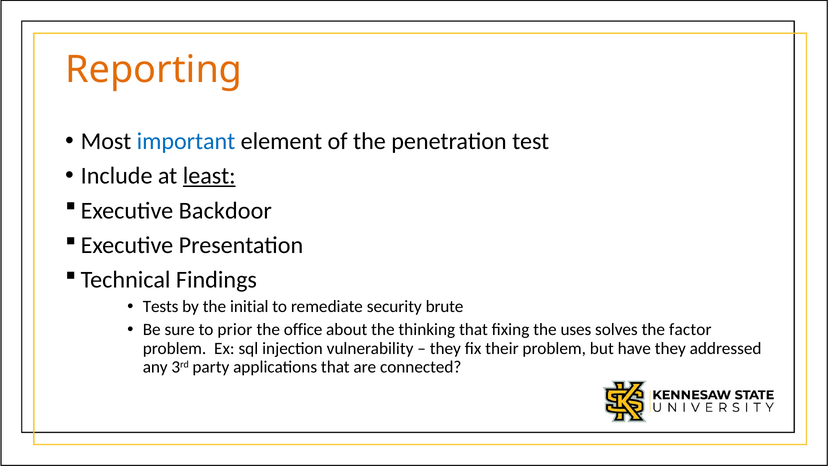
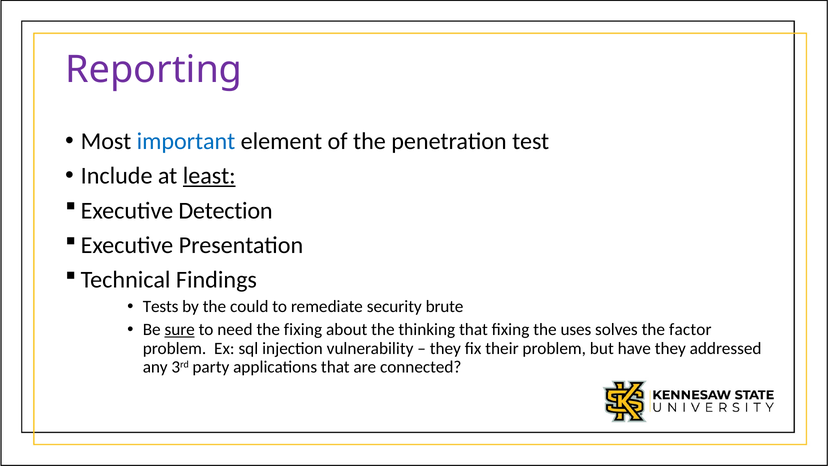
Reporting colour: orange -> purple (154, 70)
Backdoor: Backdoor -> Detection (225, 210)
initial: initial -> could (249, 307)
sure underline: none -> present (180, 330)
prior: prior -> need (235, 330)
the office: office -> fixing (303, 330)
